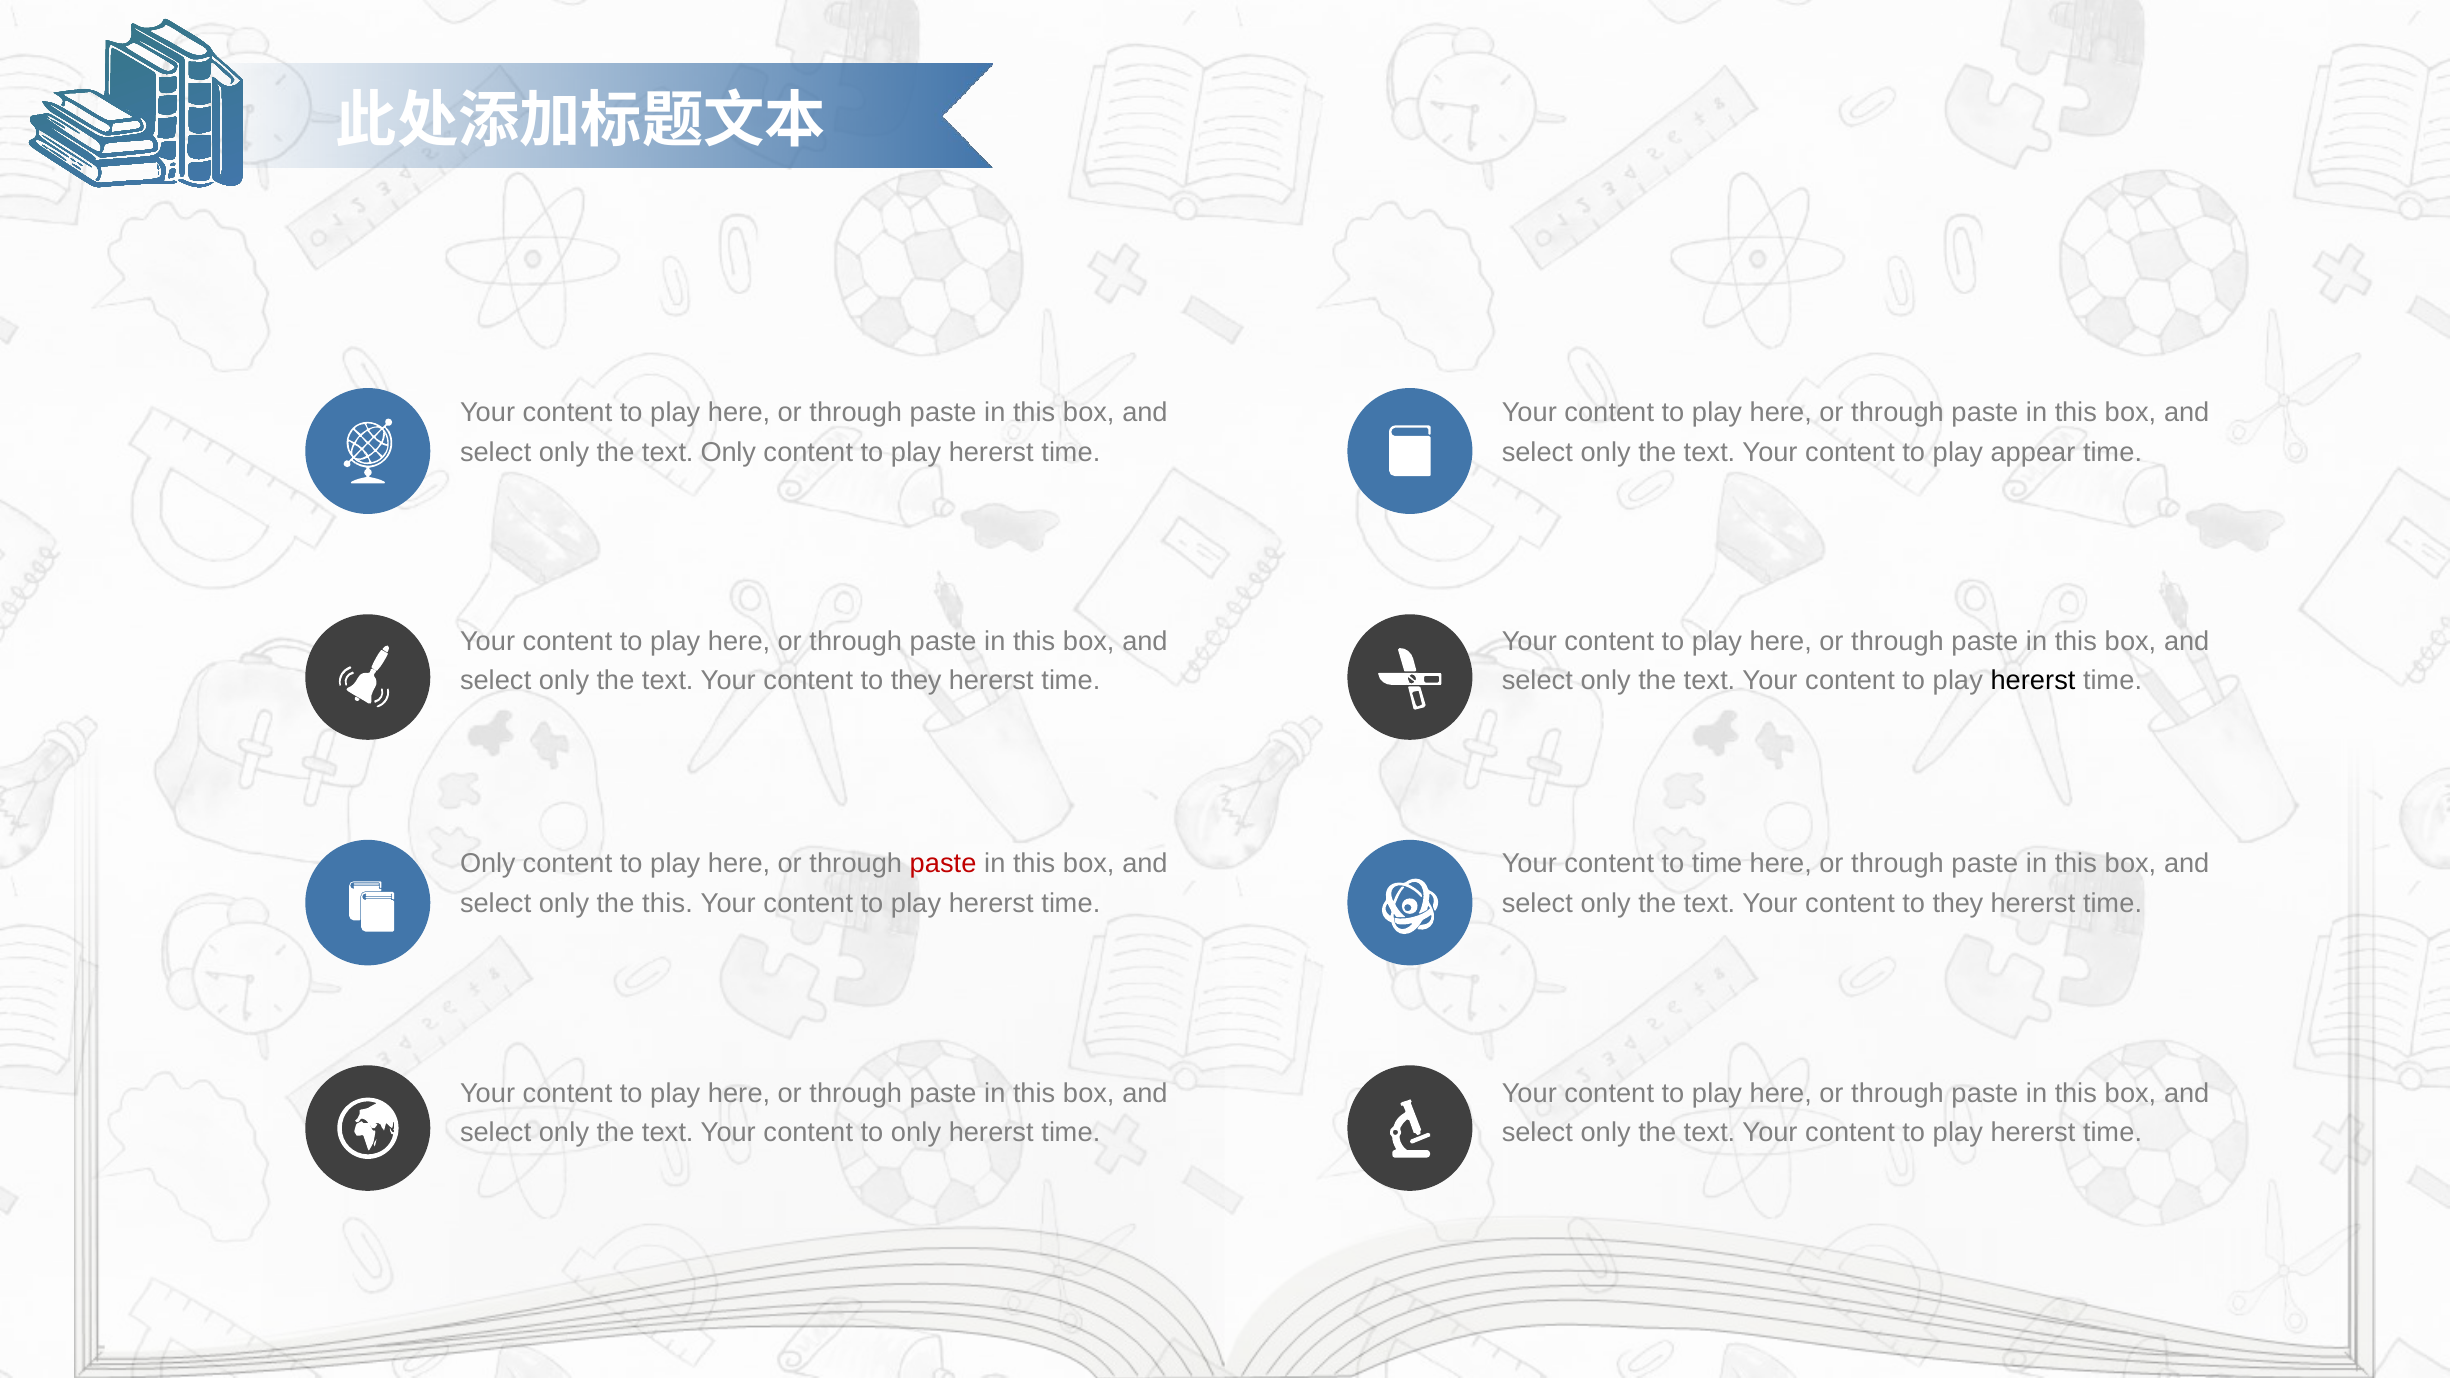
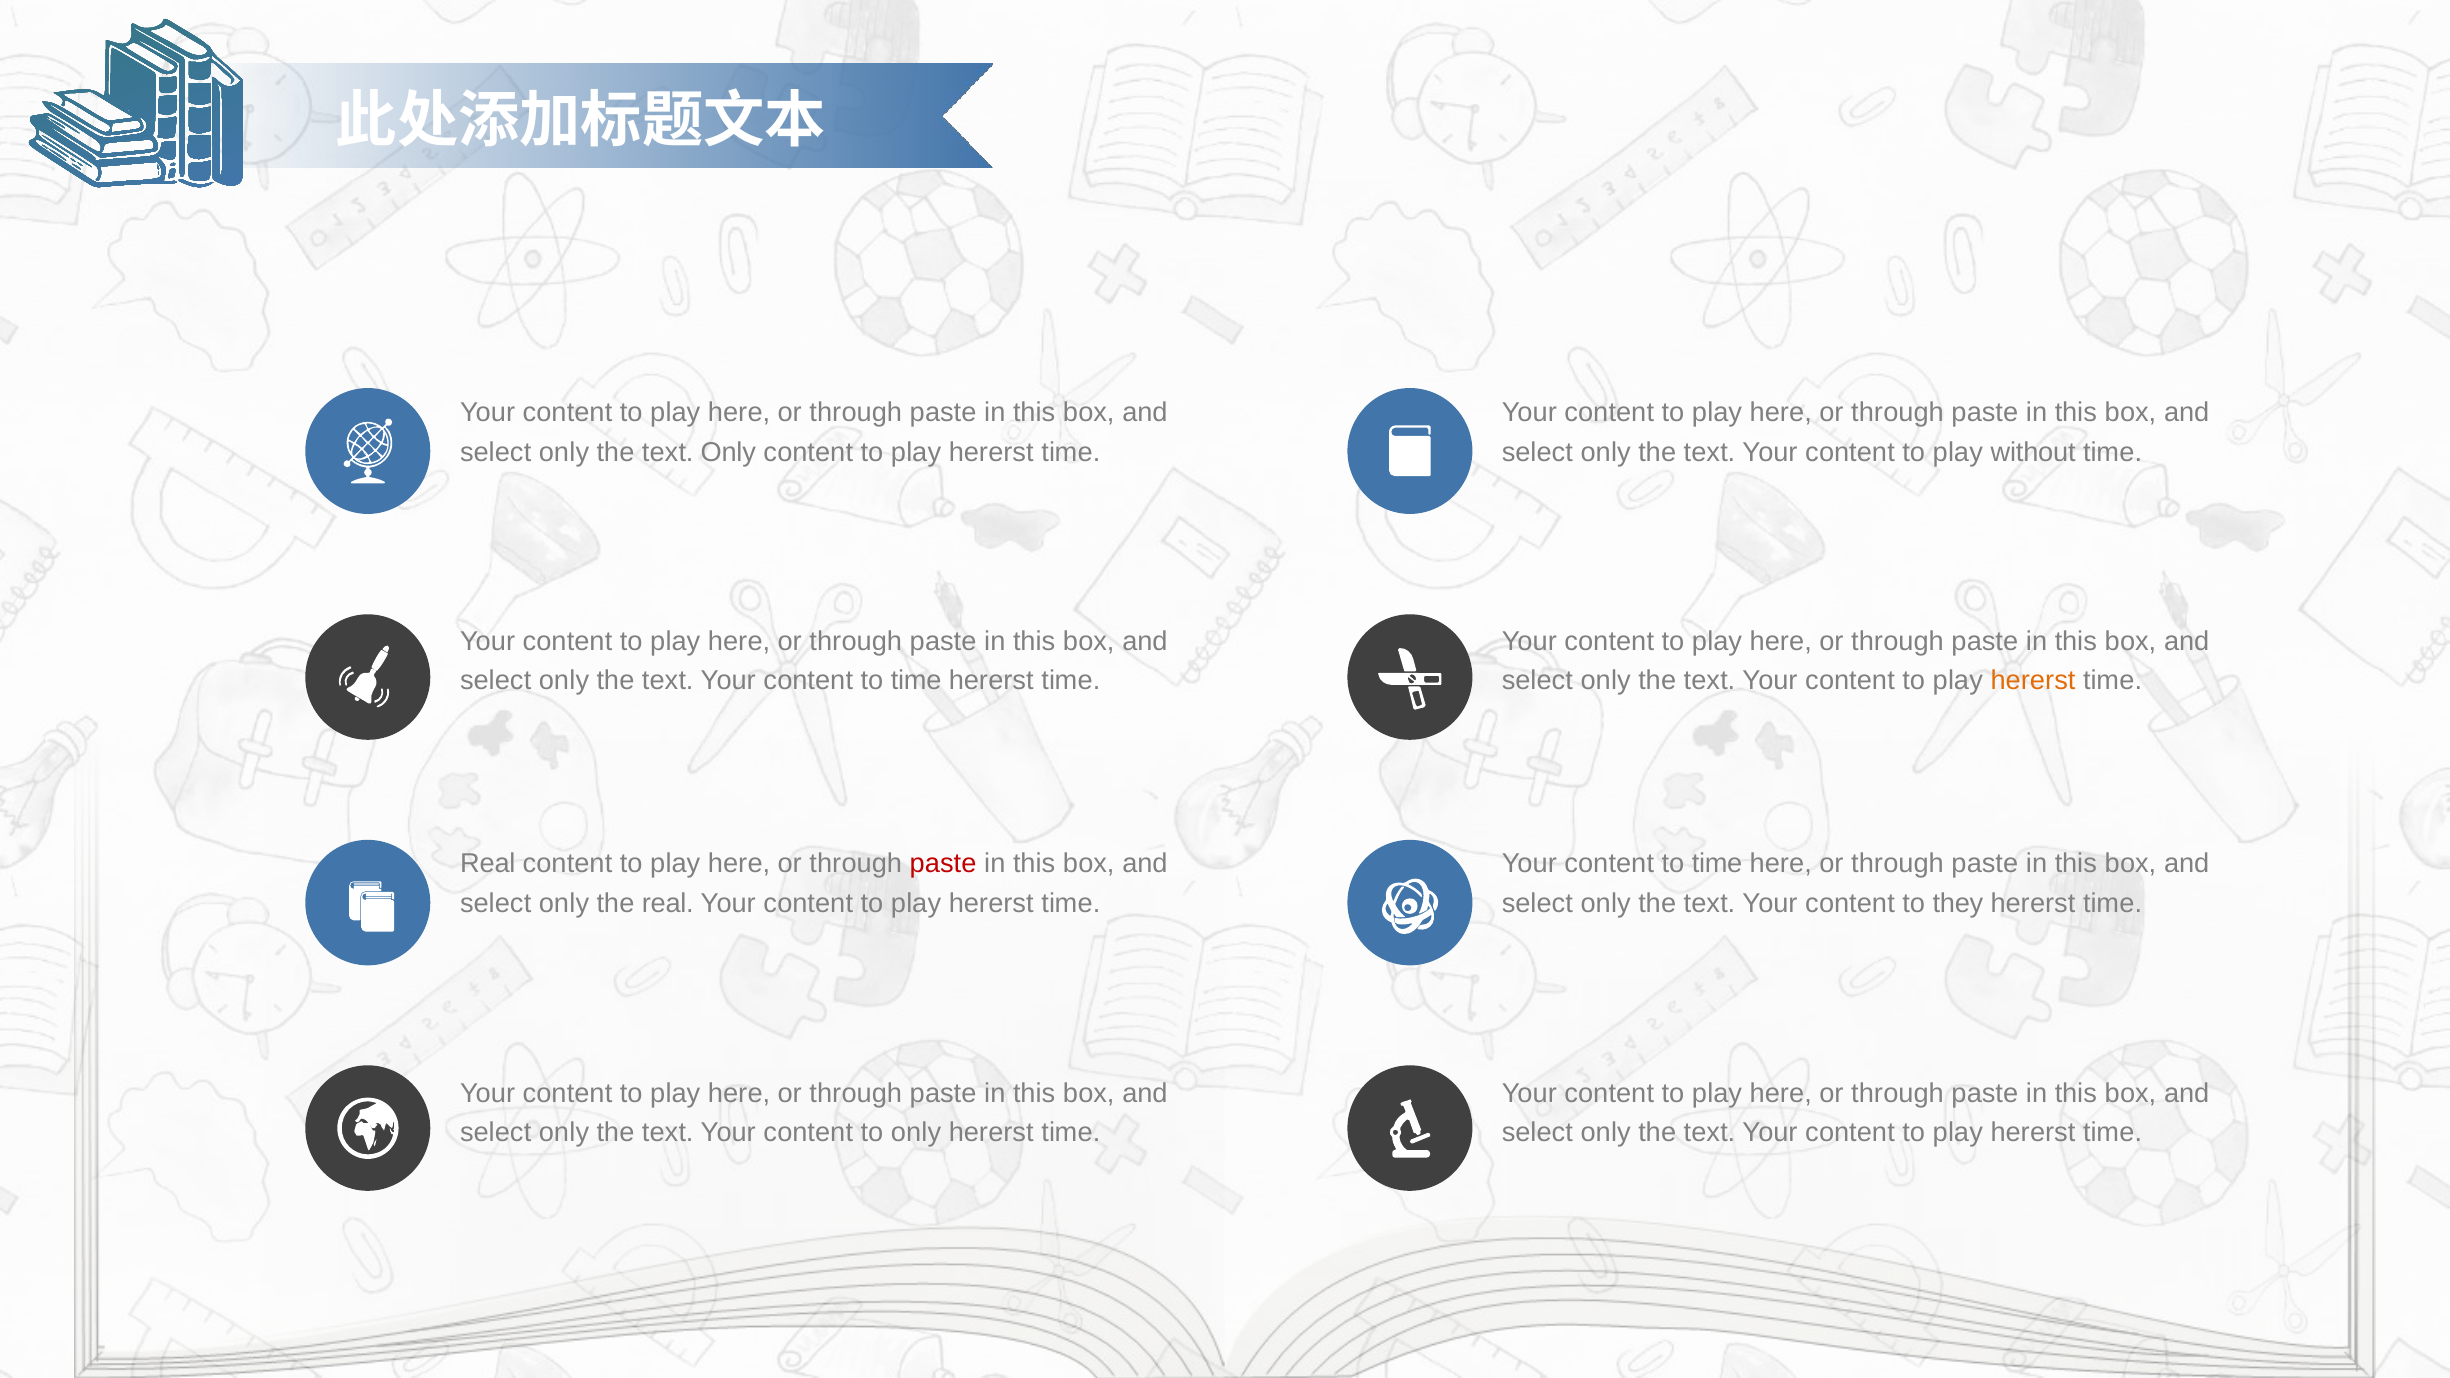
appear: appear -> without (2033, 452)
they: they -> time (916, 680)
hererst colour: black -> orange (2033, 680)
Only: Only -> Real (488, 864)
the this: this -> real (668, 903)
